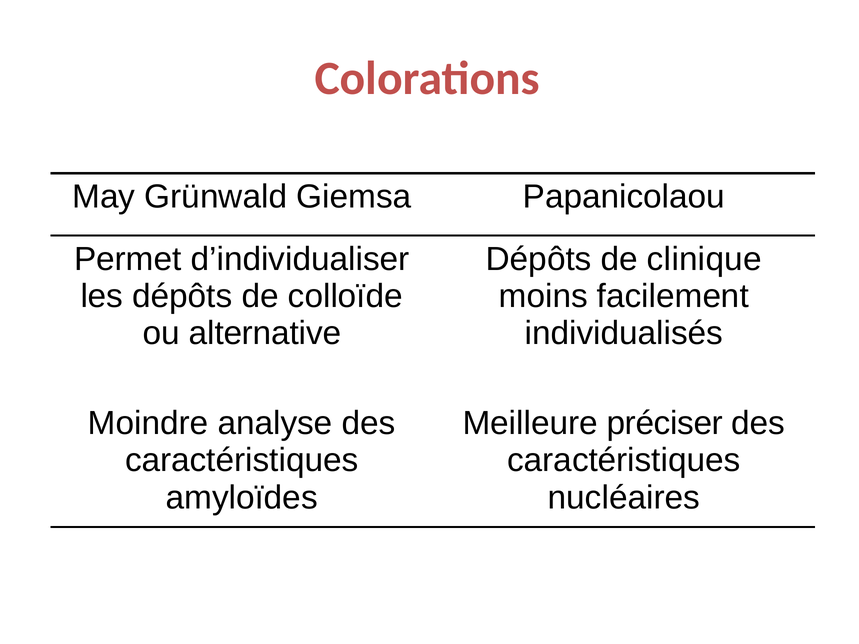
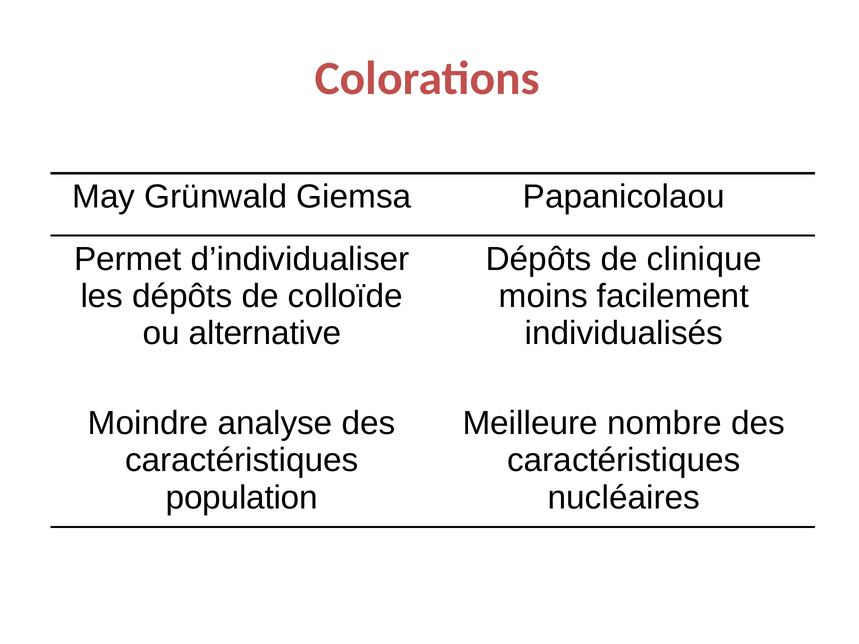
préciser: préciser -> nombre (664, 423)
amyloïdes: amyloïdes -> population (242, 498)
